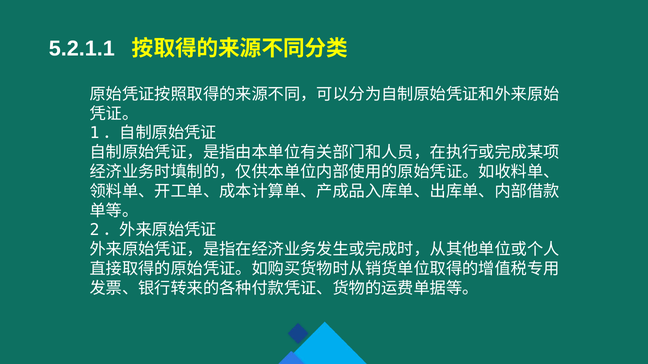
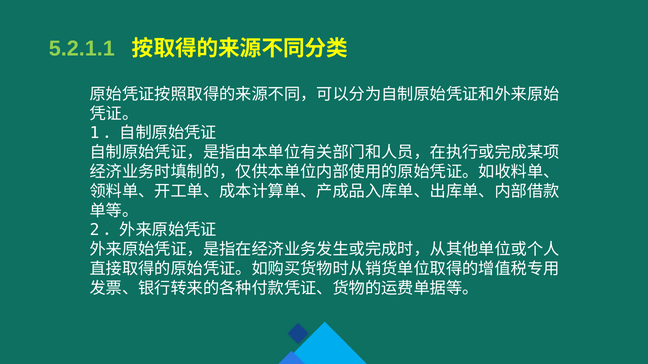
5.2.1.1 colour: white -> light green (82, 49)
